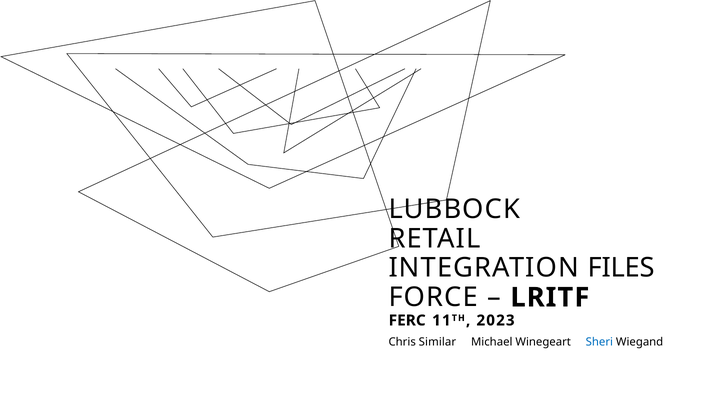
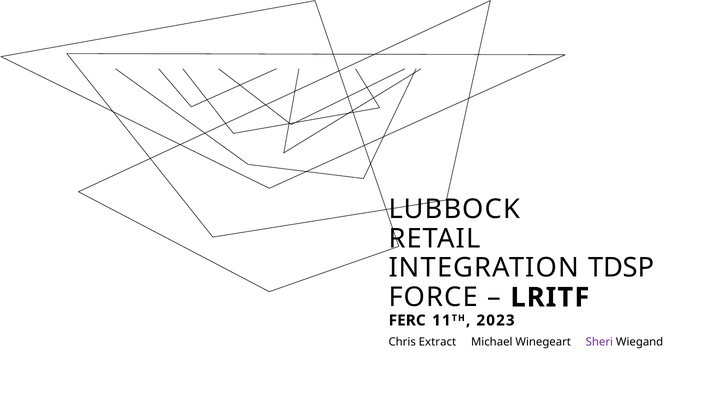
FILES: FILES -> TDSP (621, 268)
Similar: Similar -> Extract (437, 342)
Sheri colour: blue -> purple (599, 342)
